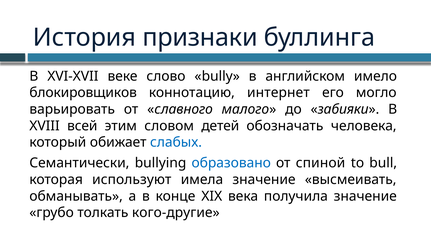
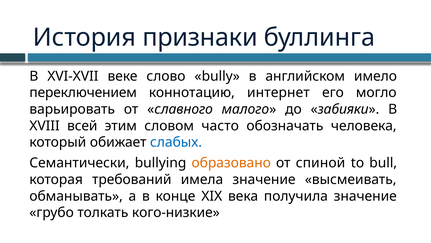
блокировщиков: блокировщиков -> переключением (83, 92)
детей: детей -> часто (220, 126)
образовано colour: blue -> orange (231, 163)
используют: используют -> требований (132, 179)
кого-другие: кого-другие -> кого-низкие (176, 212)
